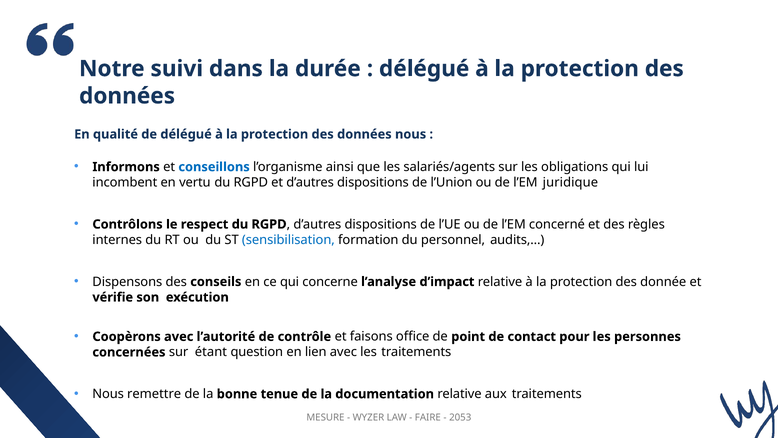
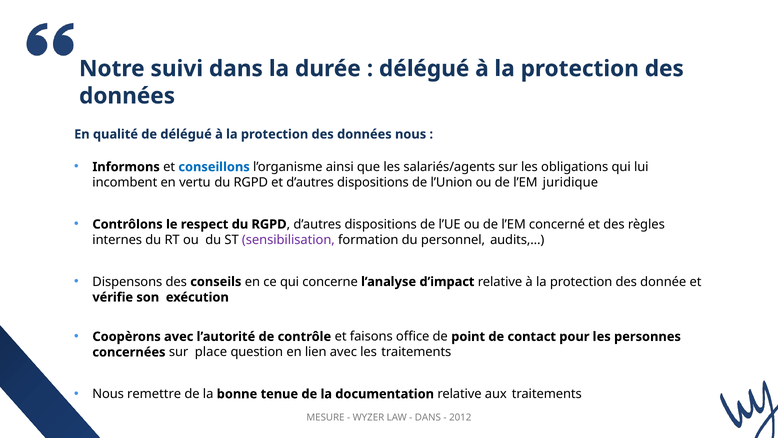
sensibilisation colour: blue -> purple (288, 240)
étant: étant -> place (211, 352)
FAIRE: FAIRE -> DANS (428, 417)
2053: 2053 -> 2012 (460, 417)
